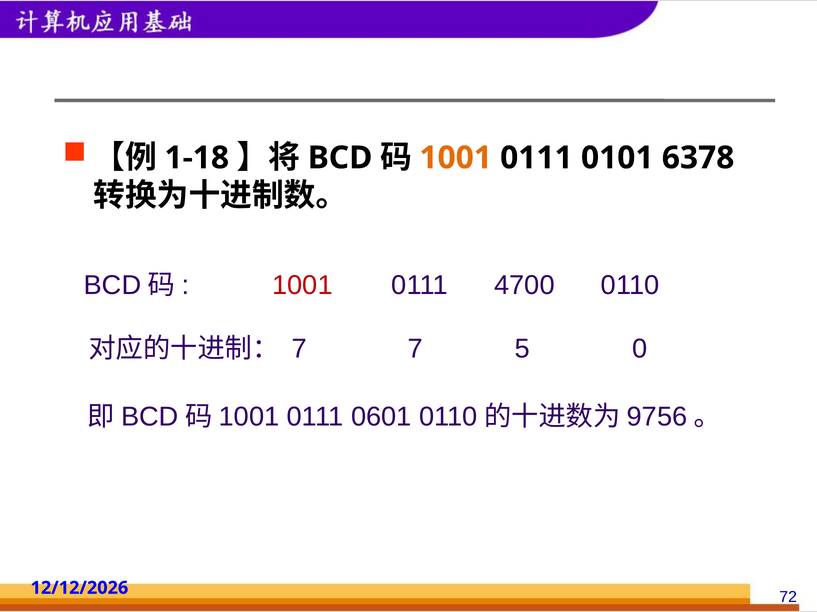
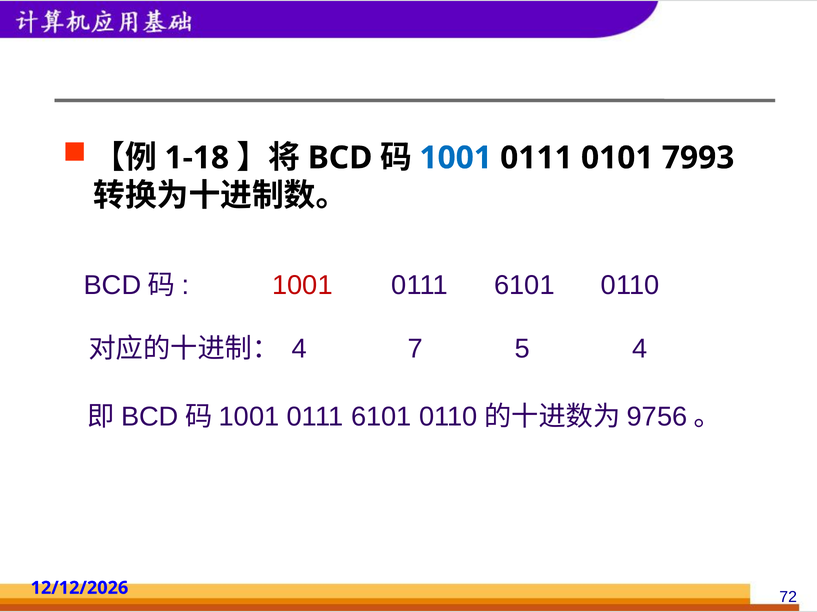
1001 colour: orange -> blue (456, 158)
6378: 6378 -> 7993 (698, 158)
4700: 4700 -> 6101 (524, 286)
7: 7 -> 4 (299, 349)
5 0: 0 -> 4 (640, 349)
0601: 0601 -> 6101 (381, 417)
